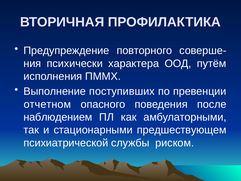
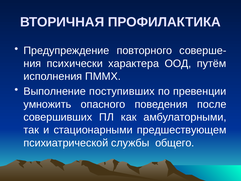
отчетном: отчетном -> умножить (47, 104)
наблюдением: наблюдением -> совершивших (58, 117)
риском: риском -> общего (175, 143)
